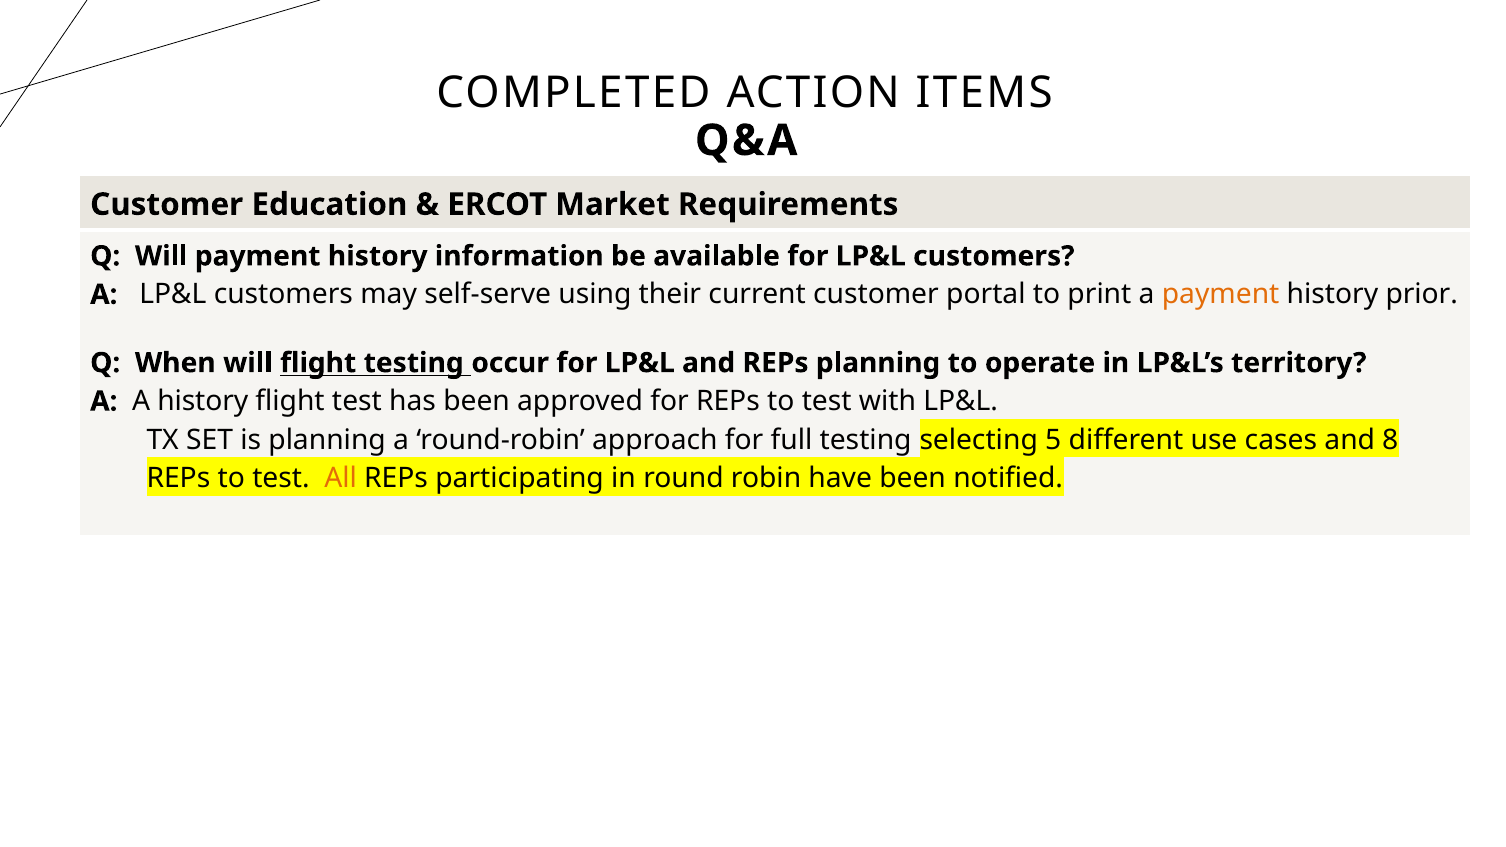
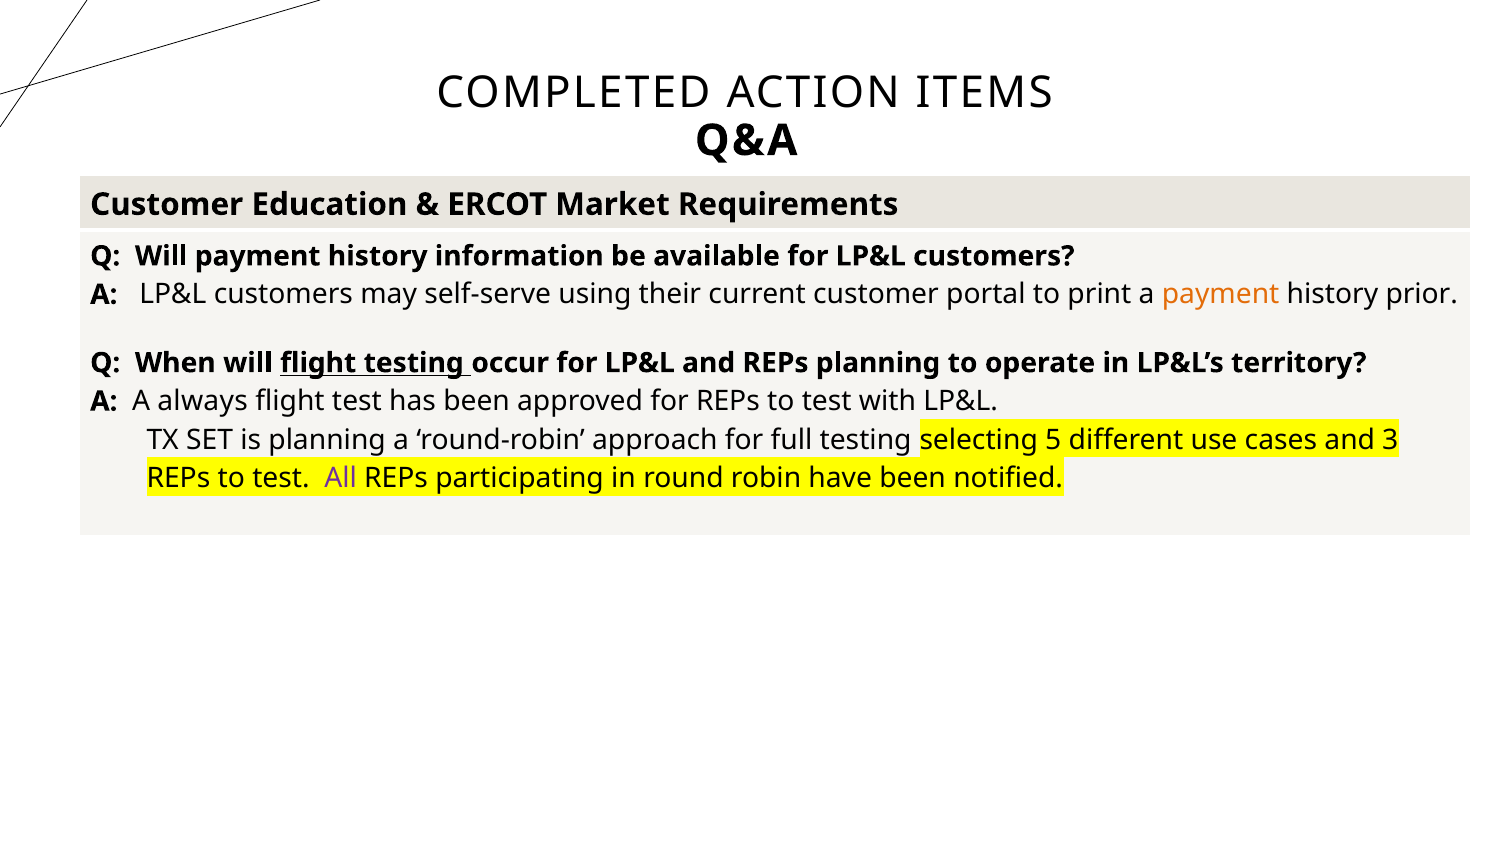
A history: history -> always (203, 401)
8: 8 -> 3 (1390, 440)
All colour: orange -> purple (341, 478)
